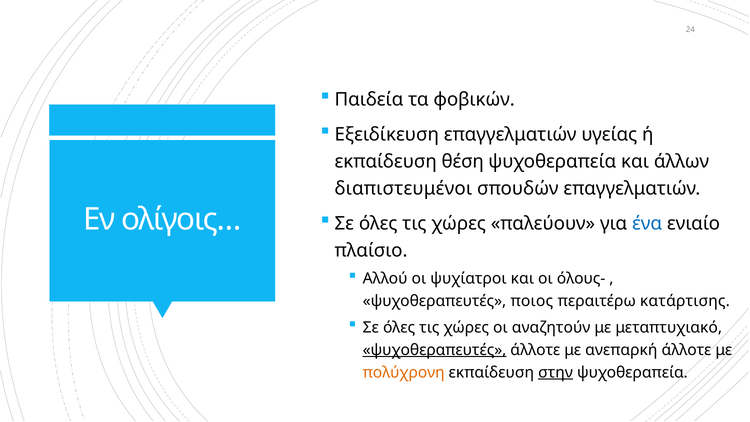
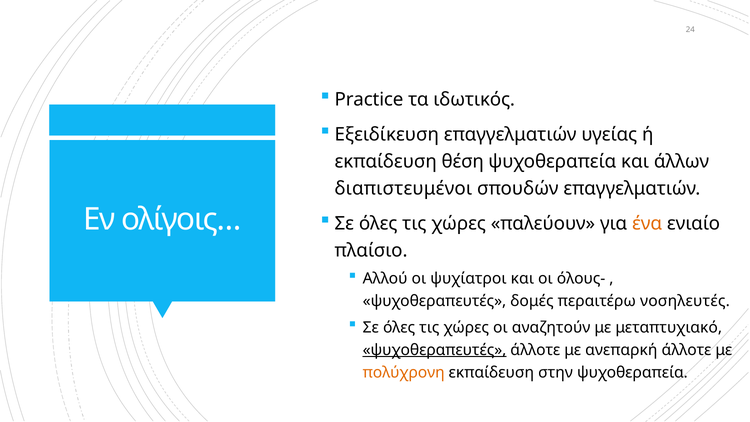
Παιδεία: Παιδεία -> Practice (369, 100)
φοβικών: φοβικών -> ιδωτικός (474, 100)
ένα colour: blue -> orange (647, 223)
ποιος: ποιος -> δομές (532, 301)
κατάρτισης: κατάρτισης -> νοσηλευτές (685, 301)
στην underline: present -> none (556, 372)
